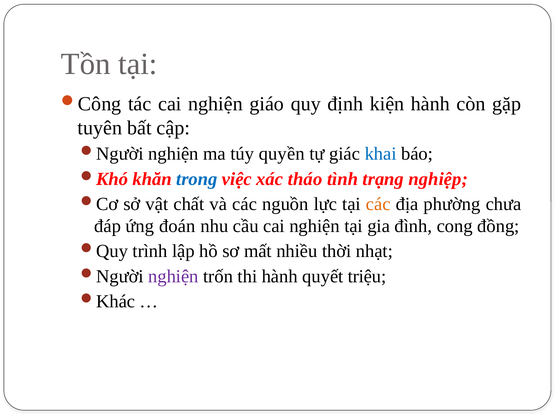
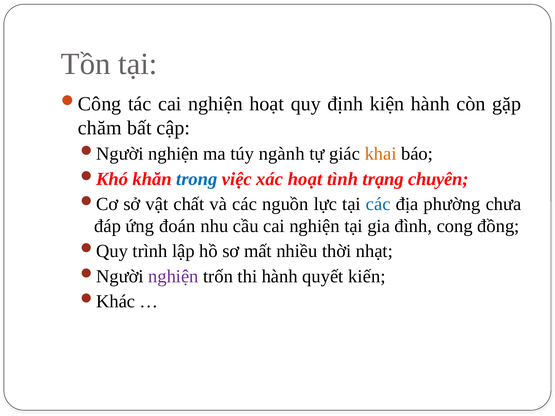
nghiện giáo: giáo -> hoạt (267, 104)
tuyên: tuyên -> chăm (100, 128)
quyền: quyền -> ngành (282, 154)
khai colour: blue -> orange (381, 154)
xác tháo: tháo -> hoạt (305, 179)
nghiệp: nghiệp -> chuyên (438, 179)
các colour: orange -> blue (378, 204)
triệu: triệu -> kiến (367, 276)
